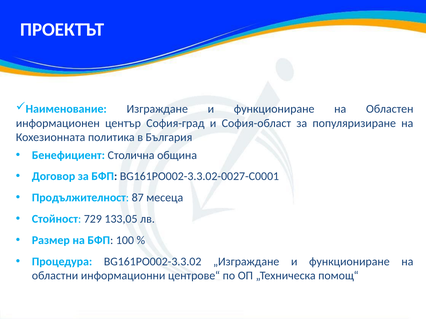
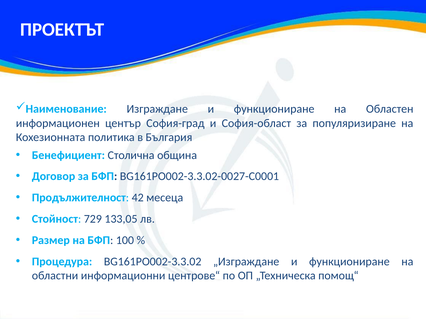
87: 87 -> 42 (138, 198)
